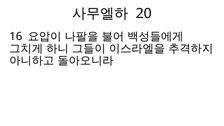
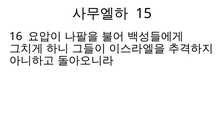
20: 20 -> 15 (144, 13)
